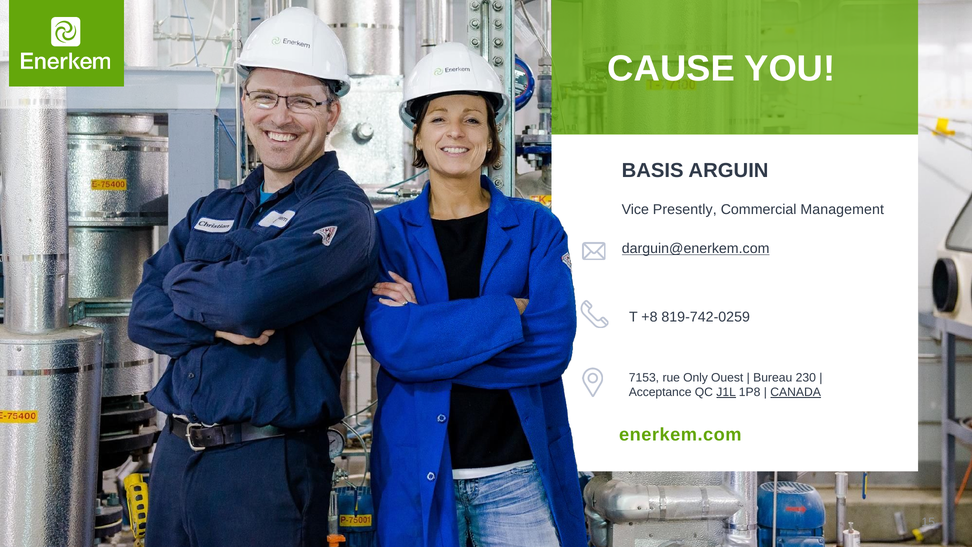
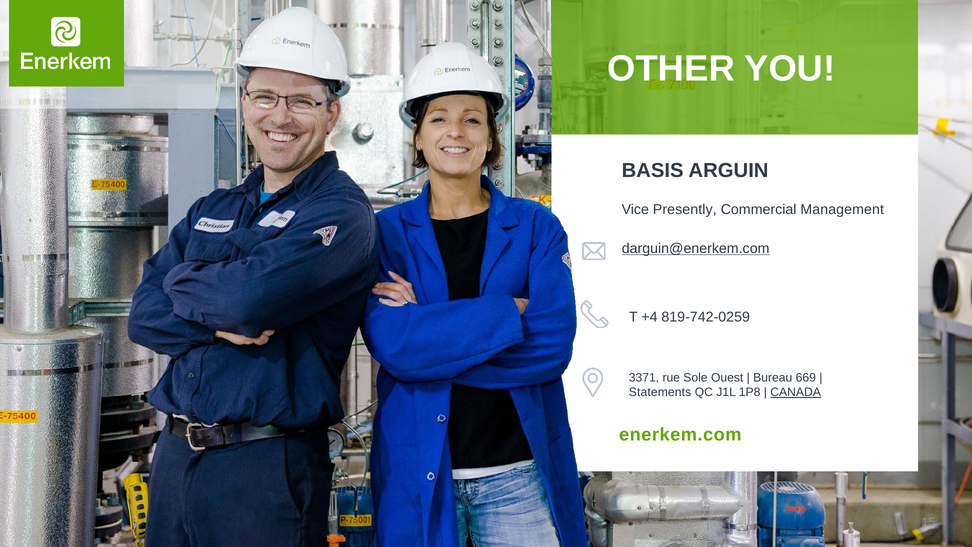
CAUSE: CAUSE -> OTHER (671, 69)
+8: +8 -> +4 (649, 317)
7153: 7153 -> 3371 (644, 378)
Only: Only -> Sole (695, 378)
230: 230 -> 669 (806, 378)
Acceptance: Acceptance -> Statements (660, 392)
J1L underline: present -> none (726, 392)
